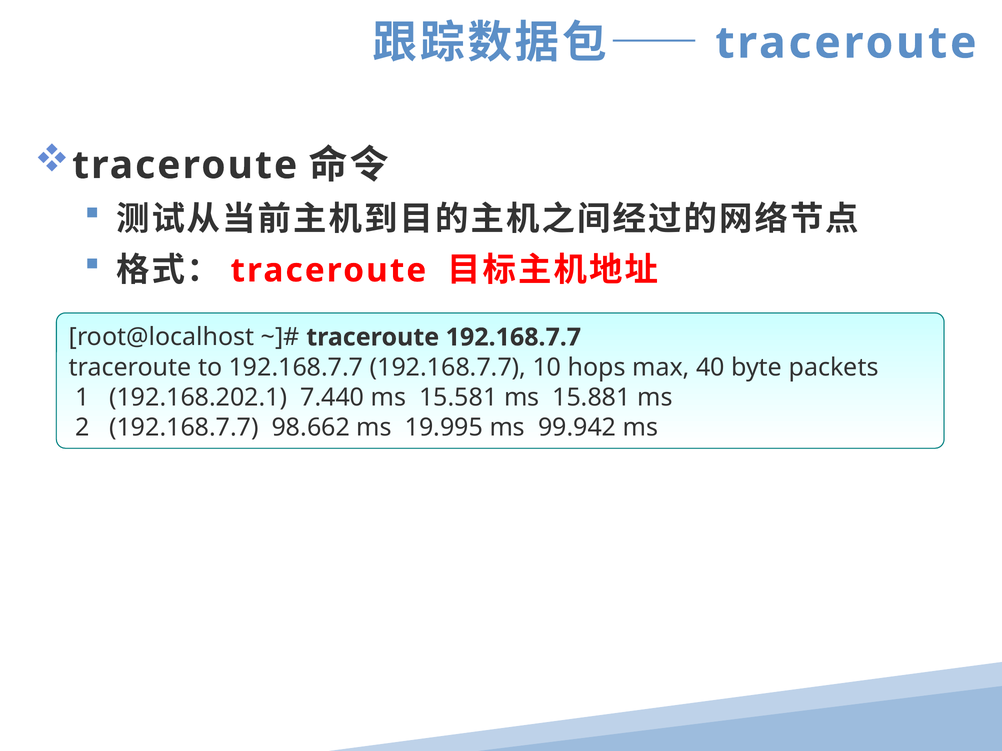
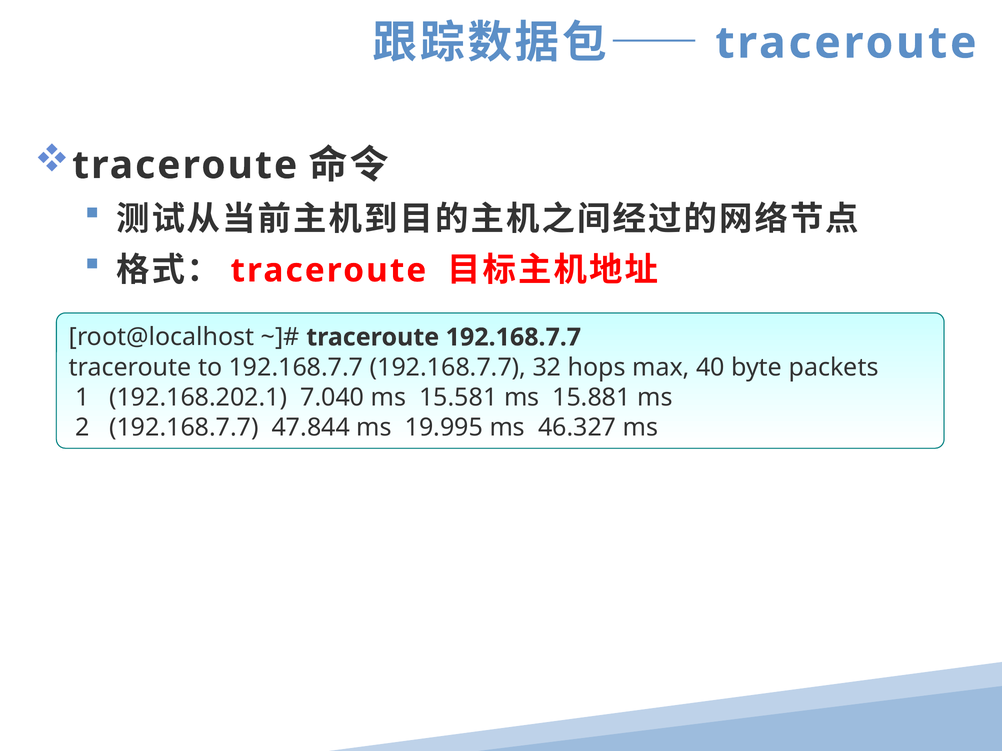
10: 10 -> 32 (547, 368)
7.440: 7.440 -> 7.040 (332, 398)
98.662: 98.662 -> 47.844 (311, 428)
99.942: 99.942 -> 46.327 (577, 428)
